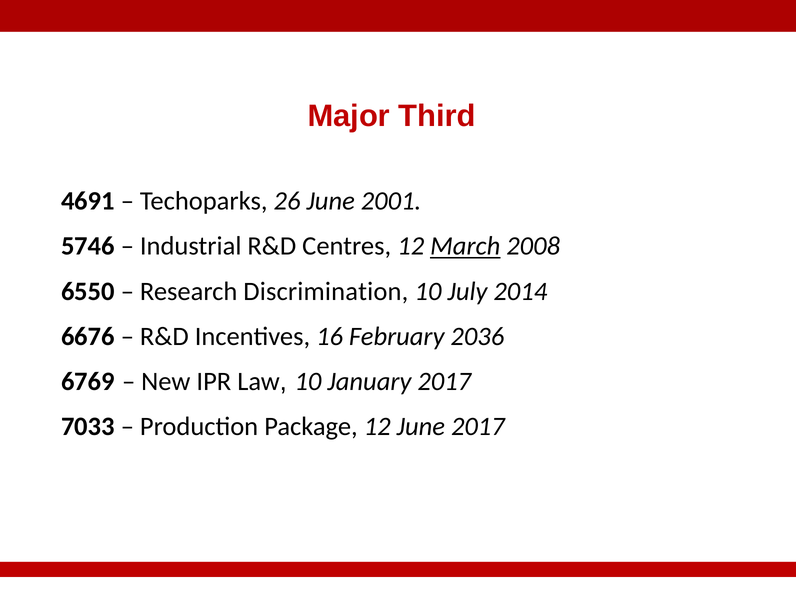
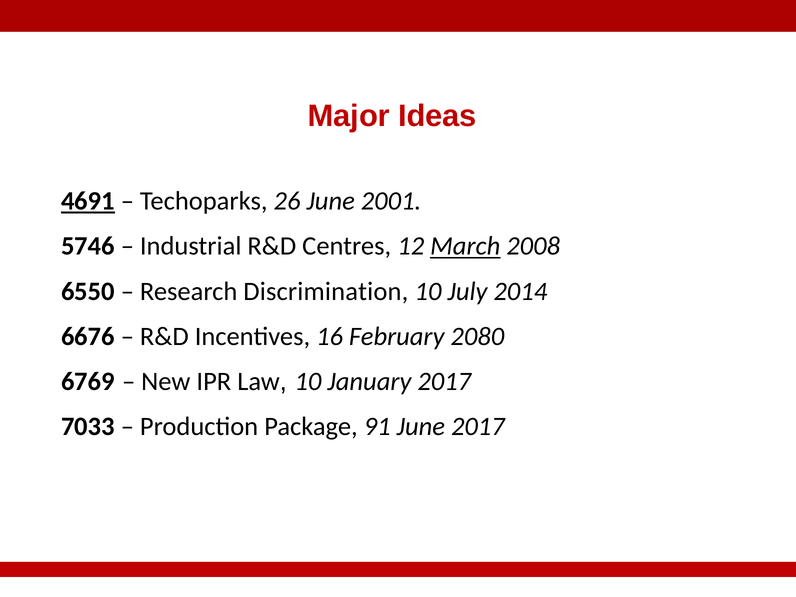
Third: Third -> Ideas (437, 116)
4691 underline: none -> present (88, 201)
2036: 2036 -> 2080 (477, 336)
Package 12: 12 -> 91 (377, 427)
